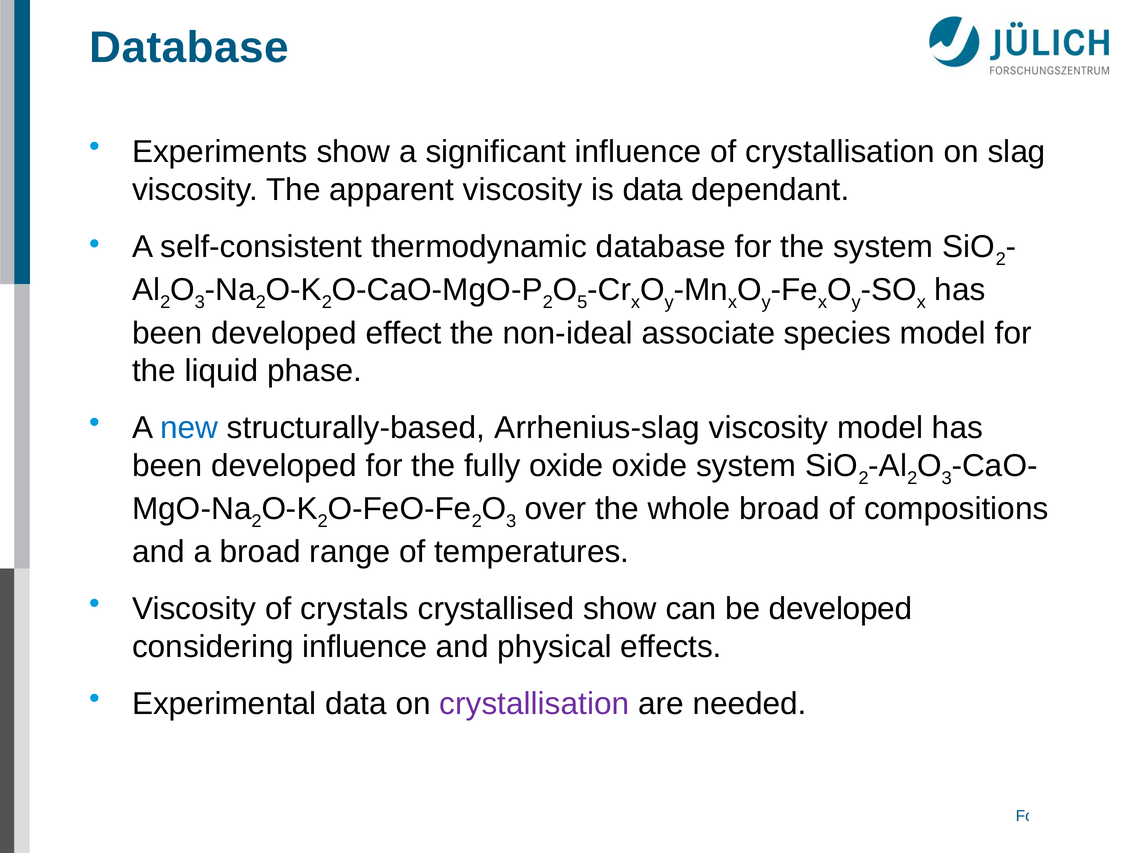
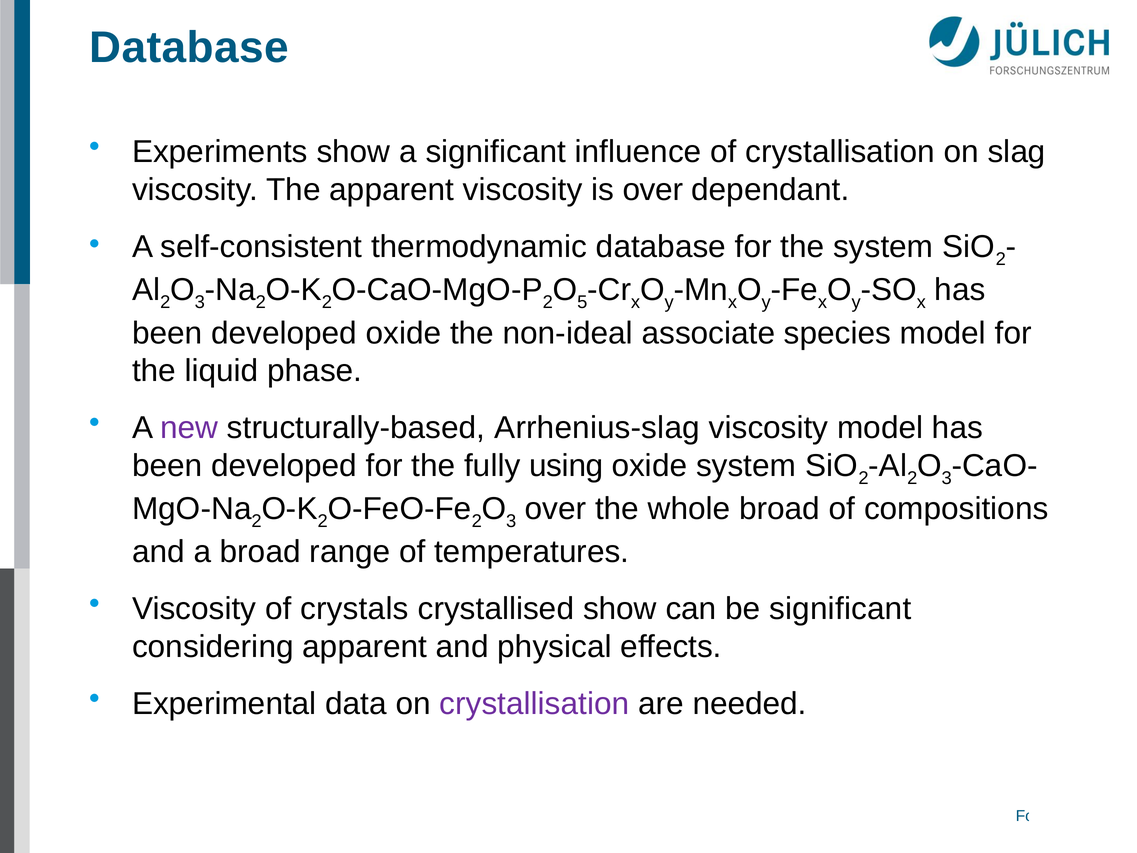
is data: data -> over (653, 190)
developed effect: effect -> oxide (404, 333)
new colour: blue -> purple (189, 428)
fully oxide: oxide -> using (566, 466)
be developed: developed -> significant (840, 609)
considering influence: influence -> apparent (365, 647)
